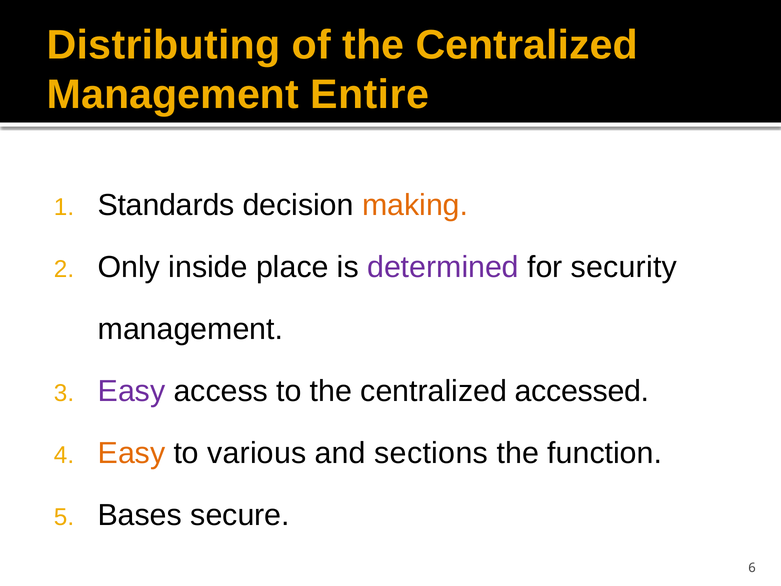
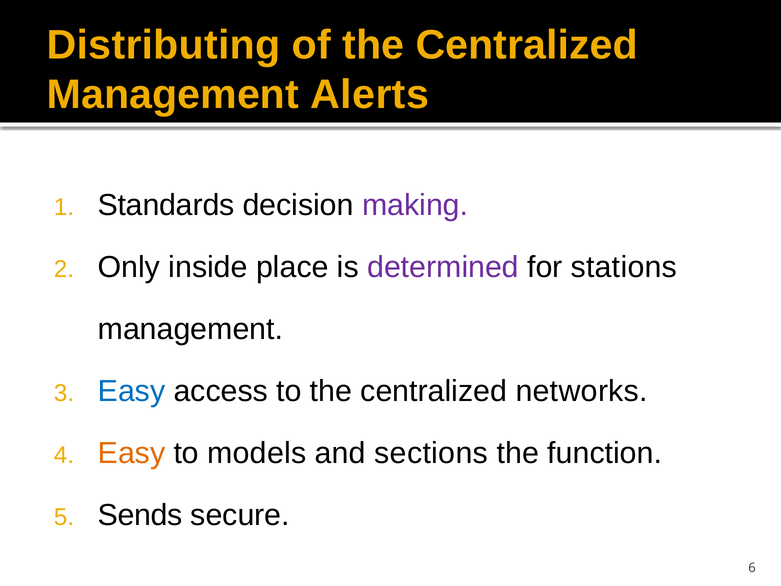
Entire: Entire -> Alerts (370, 94)
making colour: orange -> purple (415, 205)
security: security -> stations (624, 267)
Easy colour: purple -> blue (132, 391)
accessed: accessed -> networks (582, 391)
various: various -> models (257, 453)
Bases: Bases -> Sends (140, 515)
